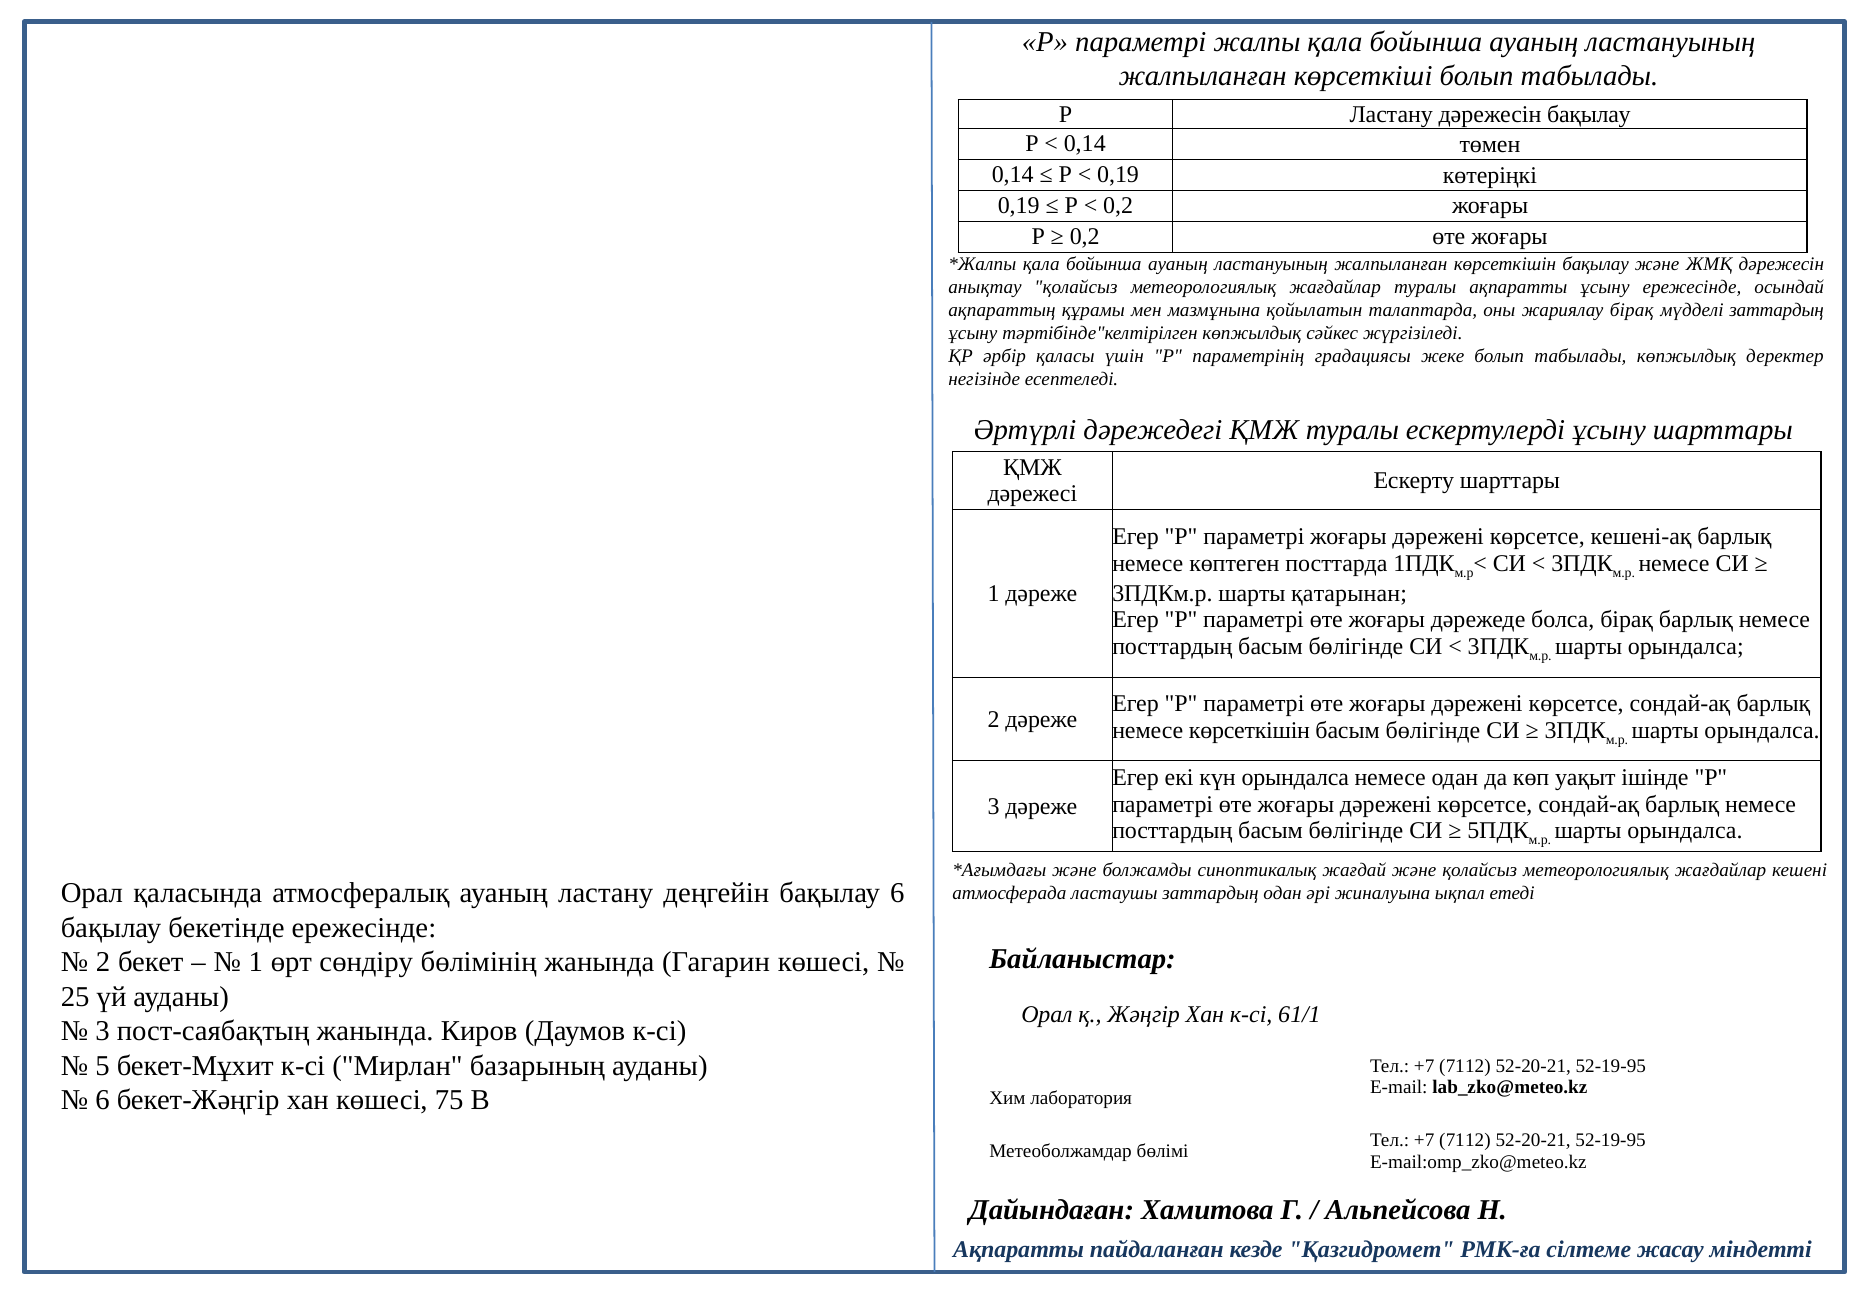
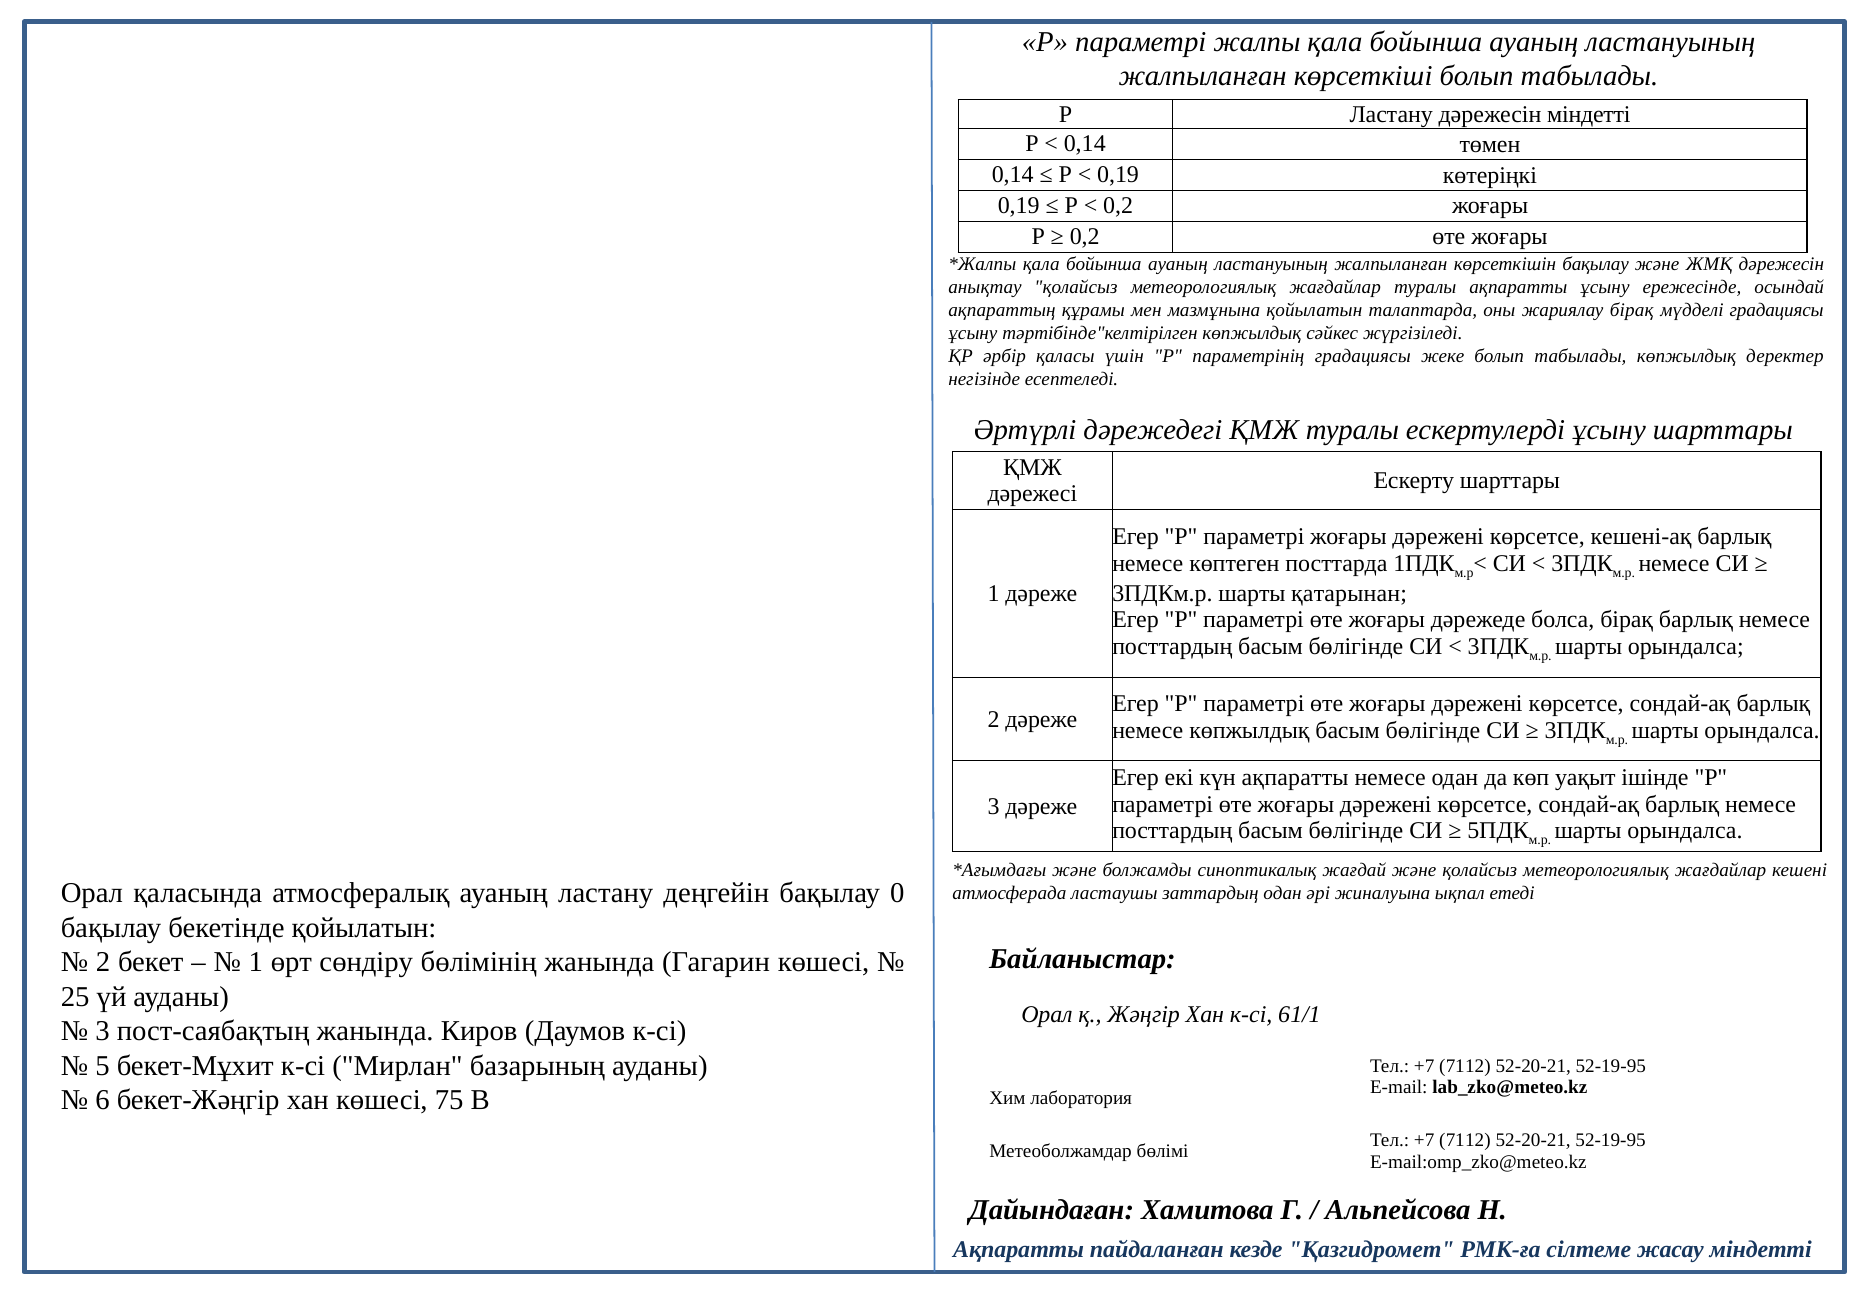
дәрежесін бақылау: бақылау -> міндетті (1589, 114)
мүдделі заттардың: заттардың -> градациясы (1777, 310)
немесе көрсеткішін: көрсеткішін -> көпжылдық (1249, 730)
күн орындалса: орындалса -> ақпаратты (1295, 778)
бақылау 6: 6 -> 0 (897, 893)
бекетінде ережесінде: ережесінде -> қойылатын (364, 928)
